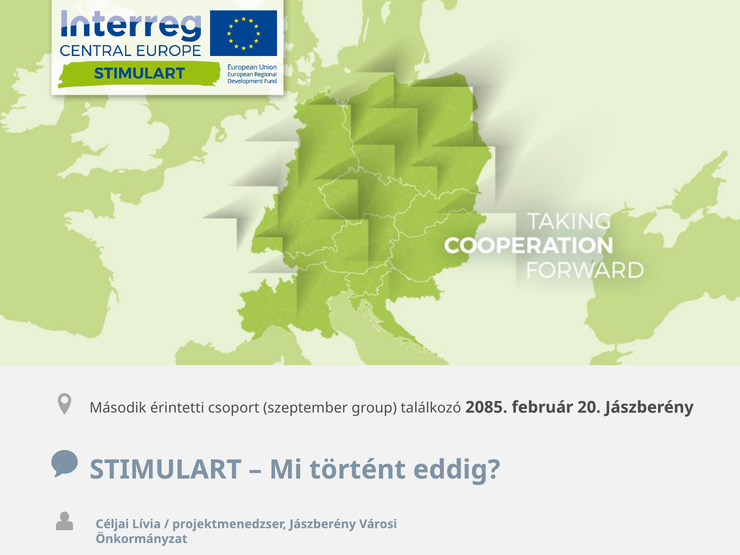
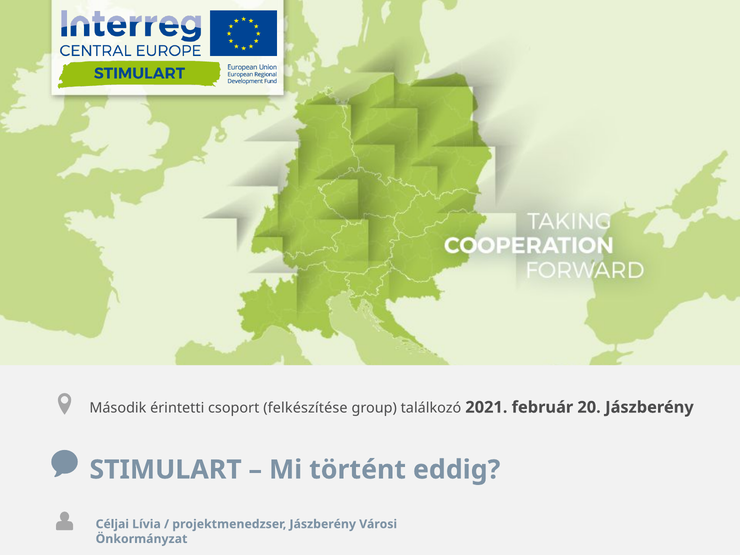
szeptember: szeptember -> felkészítése (305, 408)
2085: 2085 -> 2021 (486, 407)
